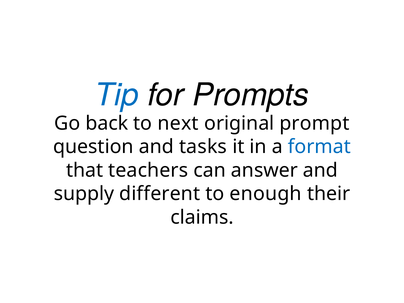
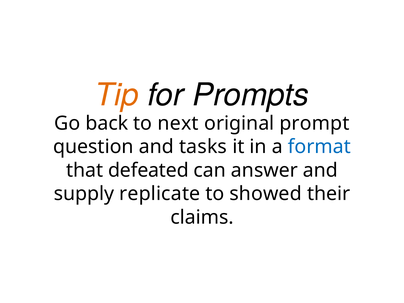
Tip colour: blue -> orange (117, 95)
teachers: teachers -> defeated (148, 170)
different: different -> replicate (160, 194)
enough: enough -> showed (266, 194)
